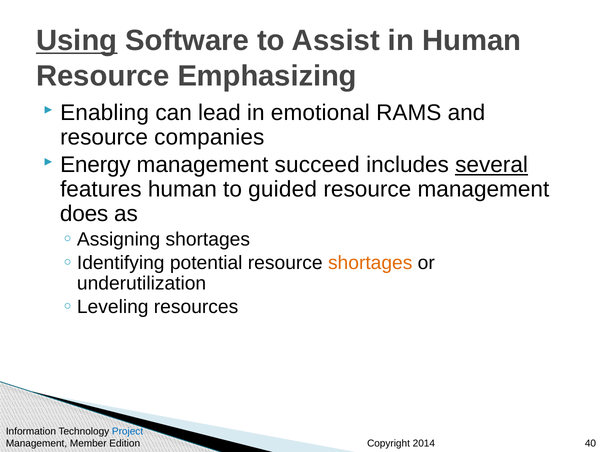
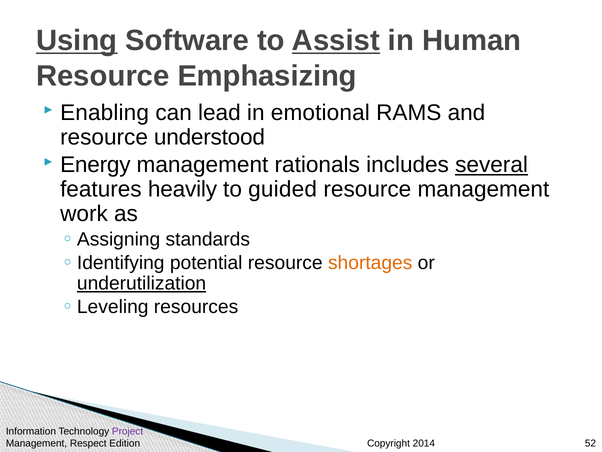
Assist underline: none -> present (336, 41)
companies: companies -> understood (209, 137)
succeed: succeed -> rationals (317, 165)
features human: human -> heavily (182, 189)
does: does -> work (84, 214)
shortages: shortages -> standards (208, 239)
underutilization underline: none -> present (142, 283)
Project colour: blue -> purple (128, 431)
Member: Member -> Respect (88, 443)
40: 40 -> 52 (590, 443)
